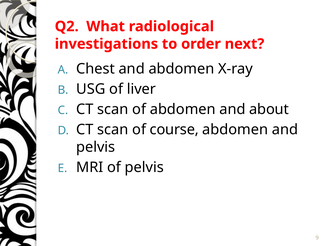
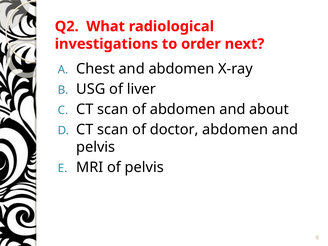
course: course -> doctor (174, 129)
